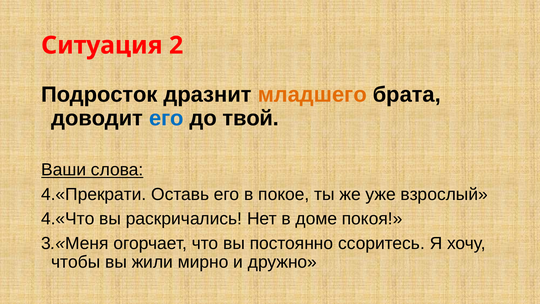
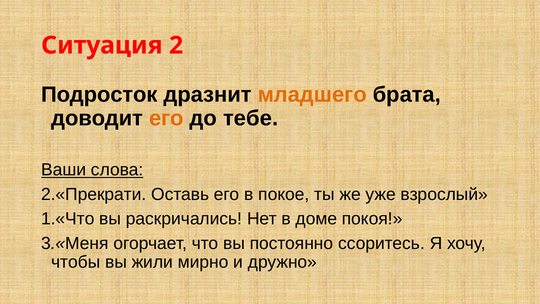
его colour: blue -> orange (166, 118)
твой: твой -> тебе (251, 118)
4.«Прекрати: 4.«Прекрати -> 2.«Прекрати (94, 194)
4.«Что: 4.«Что -> 1.«Что (68, 219)
